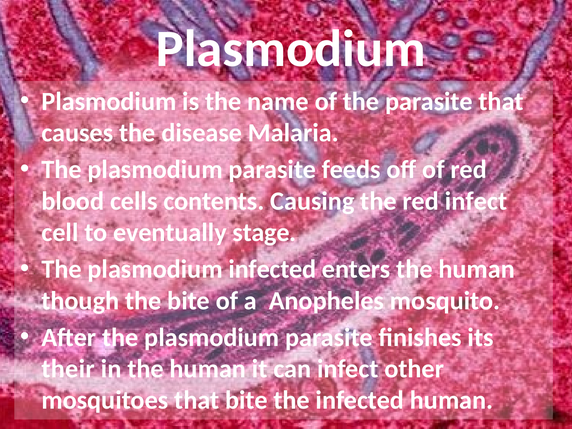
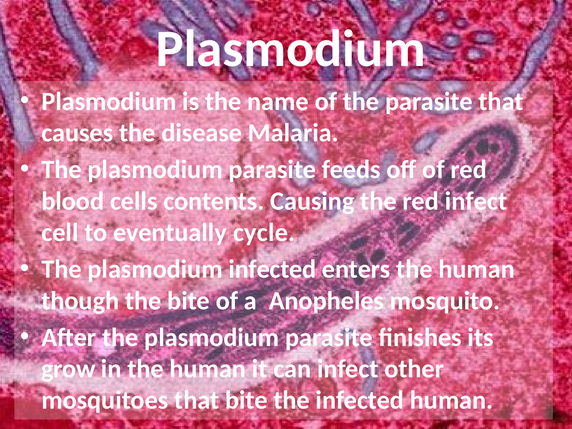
stage: stage -> cycle (264, 233)
their: their -> grow (68, 369)
